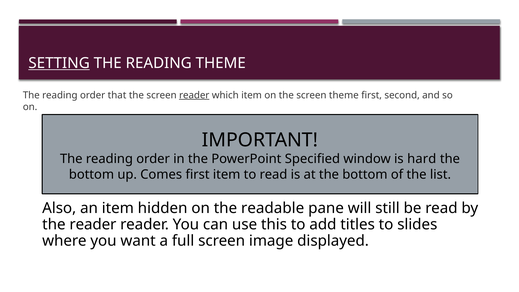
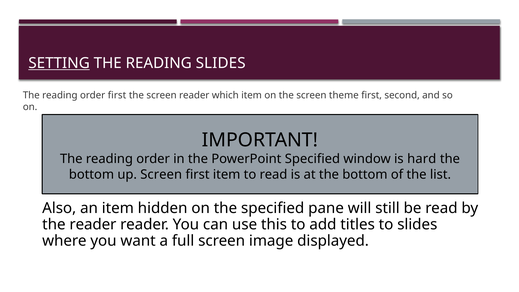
READING THEME: THEME -> SLIDES (221, 63)
order that: that -> first (117, 95)
reader underline: present -> none (194, 95)
up Comes: Comes -> Screen (161, 175)
the readable: readable -> specified (273, 208)
